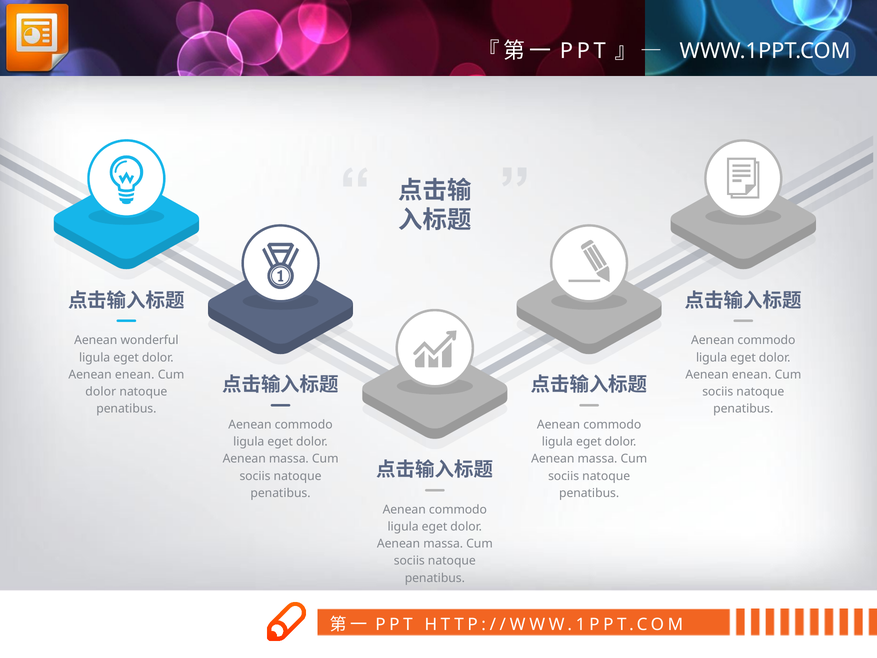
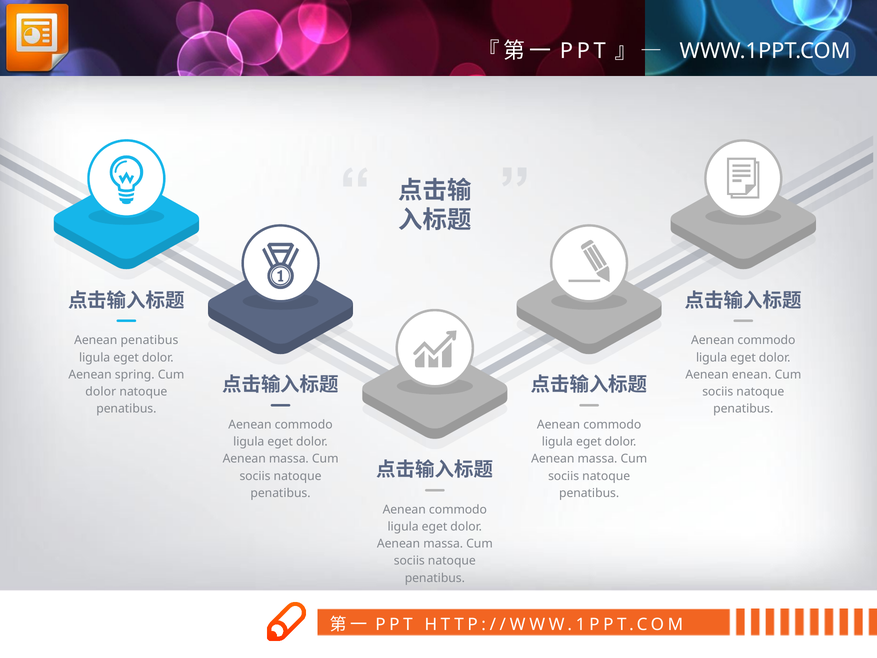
Aenean wonderful: wonderful -> penatibus (149, 340)
enean: enean -> spring (135, 374)
